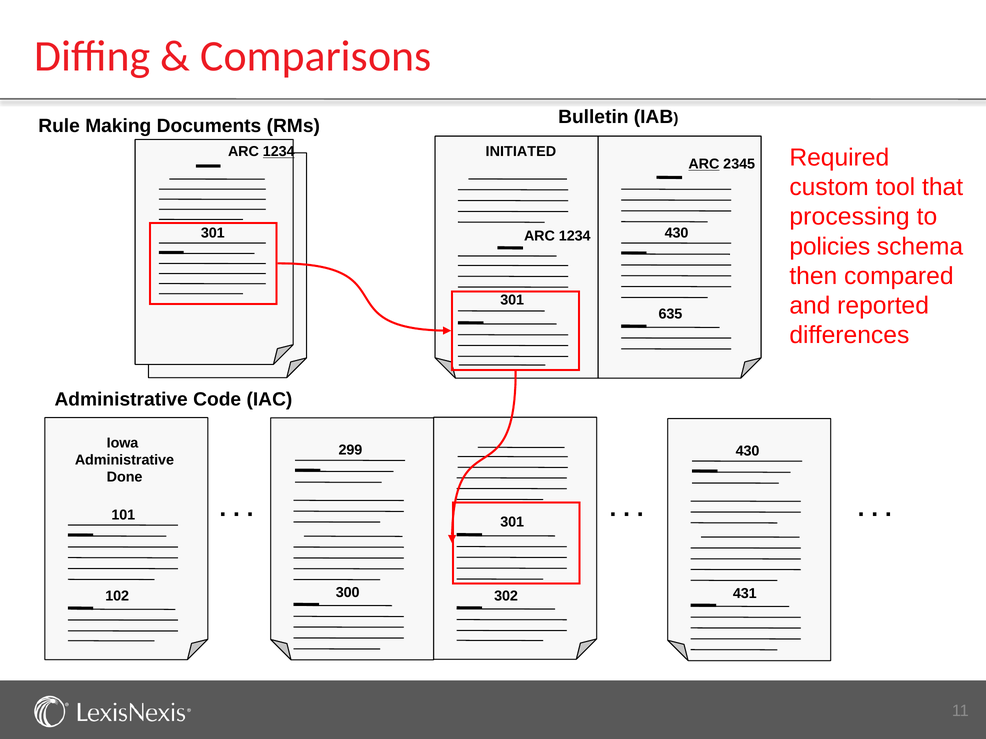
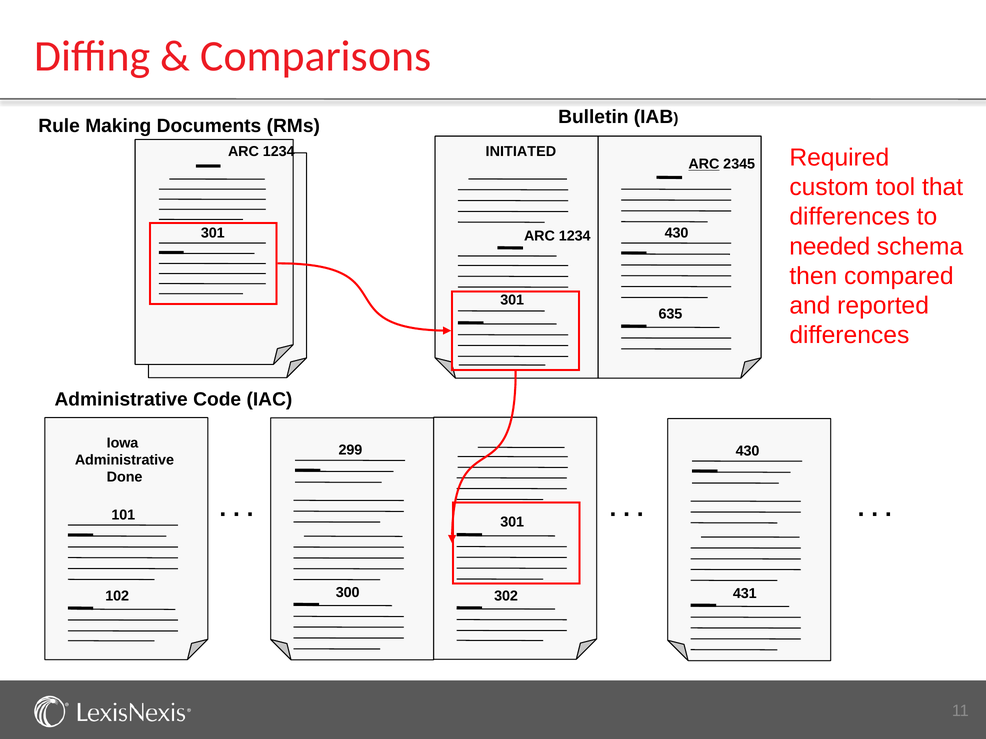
1234 underline: present -> none (279, 152)
processing: processing -> differences (850, 217)
policies: policies -> needed (830, 247)
